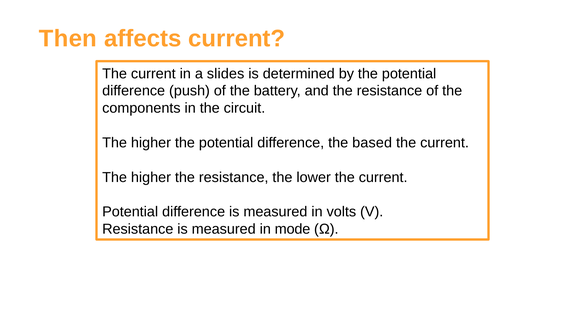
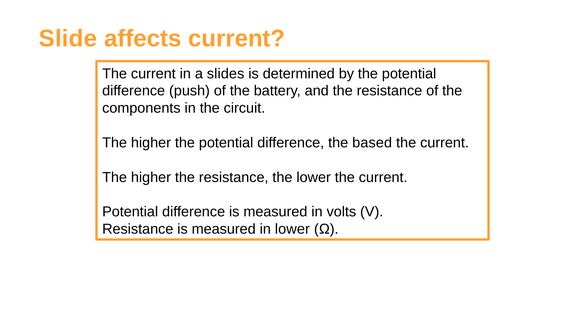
Then: Then -> Slide (68, 39)
in mode: mode -> lower (292, 229)
